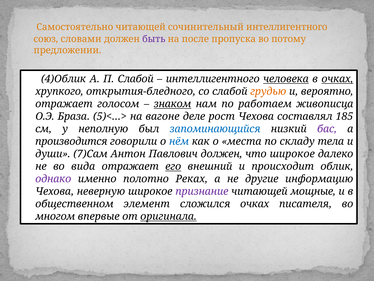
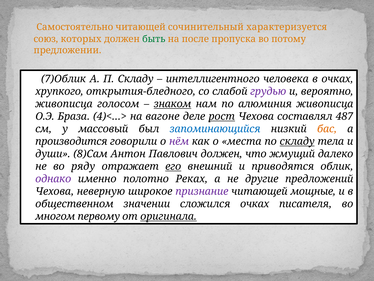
сочинительный интеллигентного: интеллигентного -> характеризуется (287, 27)
словами: словами -> которых (81, 39)
быть colour: purple -> green (154, 39)
4)Облик: 4)Облик -> 7)Облик (64, 79)
П Слабой: Слабой -> Складу (136, 79)
человека underline: present -> none (286, 79)
очках underline: present -> none (337, 79)
грудью colour: orange -> purple (268, 91)
отражает: отражает -> живописца (64, 104)
работаем: работаем -> алюминия (265, 104)
5)<…>: 5)<…> -> 4)<…> (110, 116)
рост underline: none -> present (222, 116)
185: 185 -> 487 (344, 116)
неполную: неполную -> массовый (103, 129)
бас colour: purple -> orange (327, 129)
нём colour: blue -> purple (179, 141)
складу underline: none -> present (297, 141)
7)Сам: 7)Сам -> 8)Сам (90, 154)
что широкое: широкое -> жмущий (292, 154)
вида: вида -> ряду (83, 166)
происходит: происходит -> приводятся (283, 166)
информацию: информацию -> предложений (319, 179)
элемент: элемент -> значении (147, 204)
впервые: впервые -> первому (99, 216)
